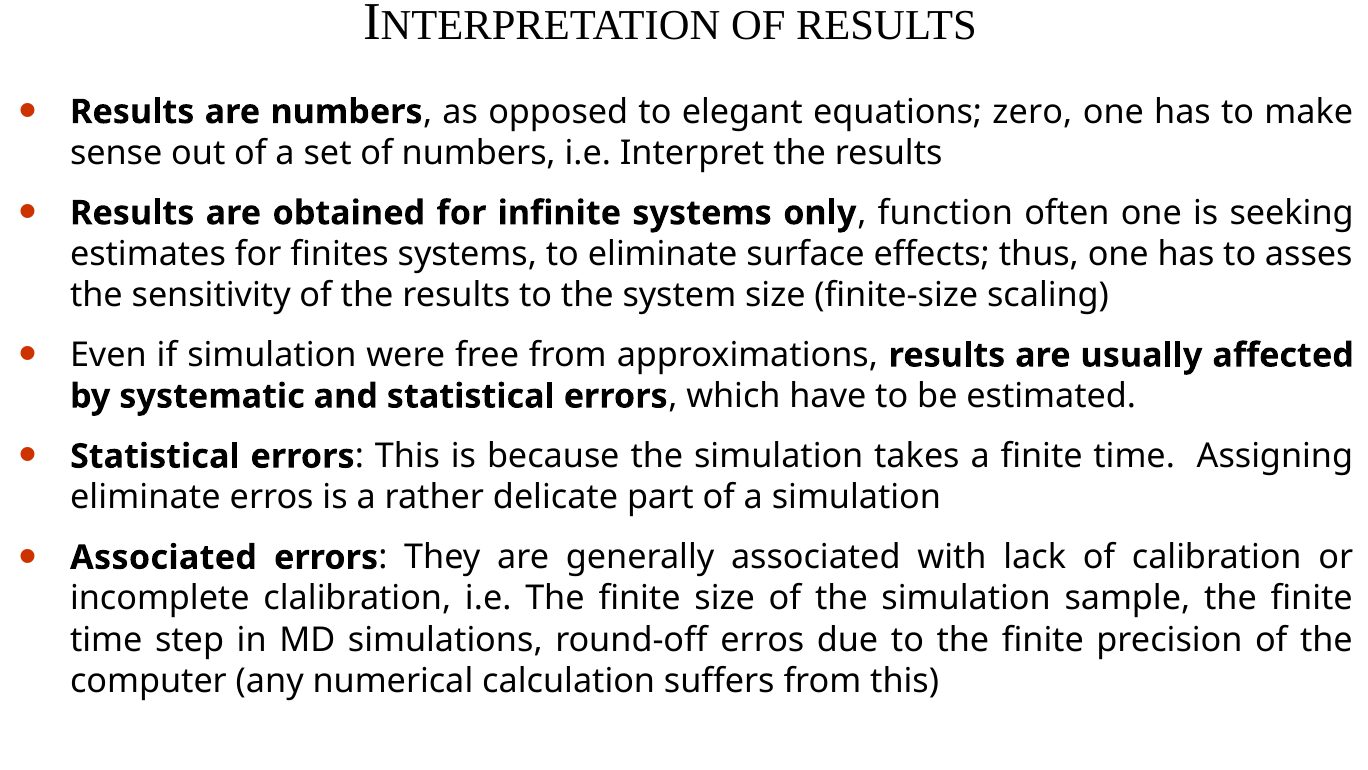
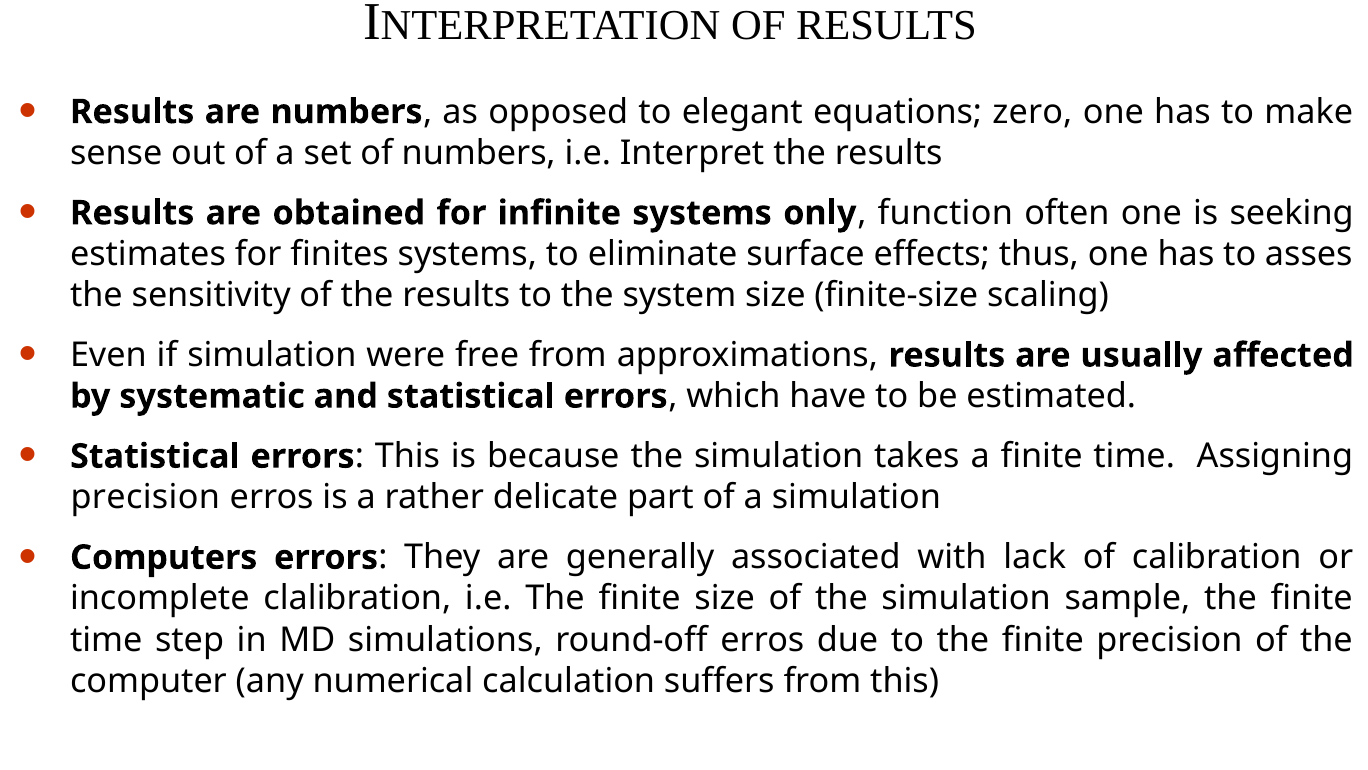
eliminate: eliminate -> precision (145, 497)
Associated: Associated -> Computers (164, 557)
